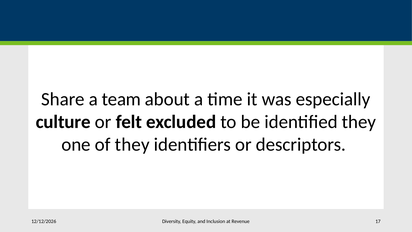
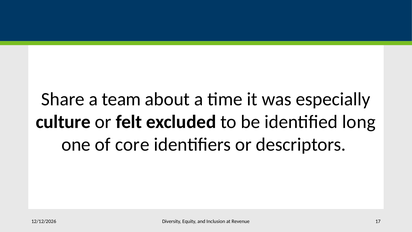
identified they: they -> long (359, 122)
of they: they -> core (132, 145)
